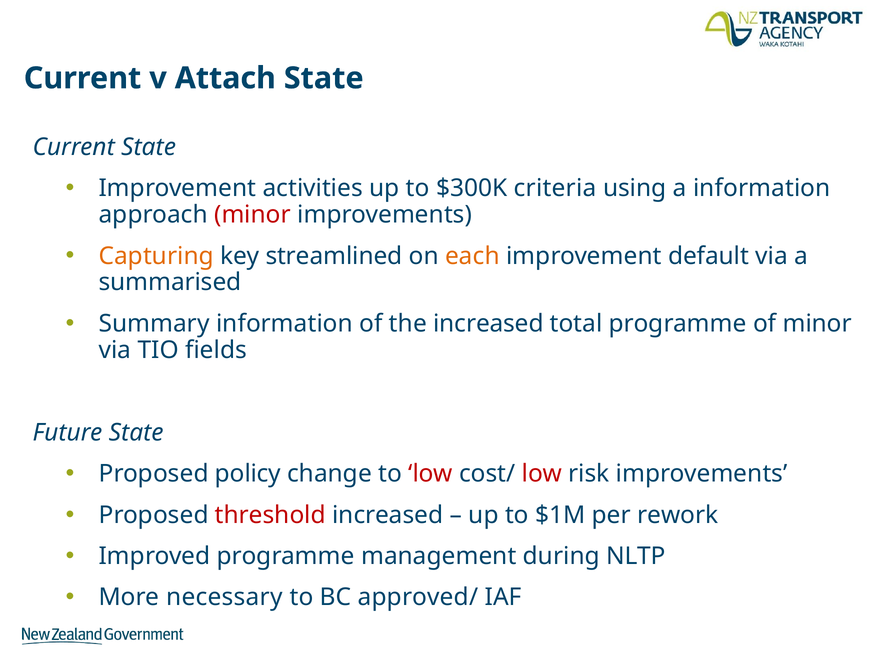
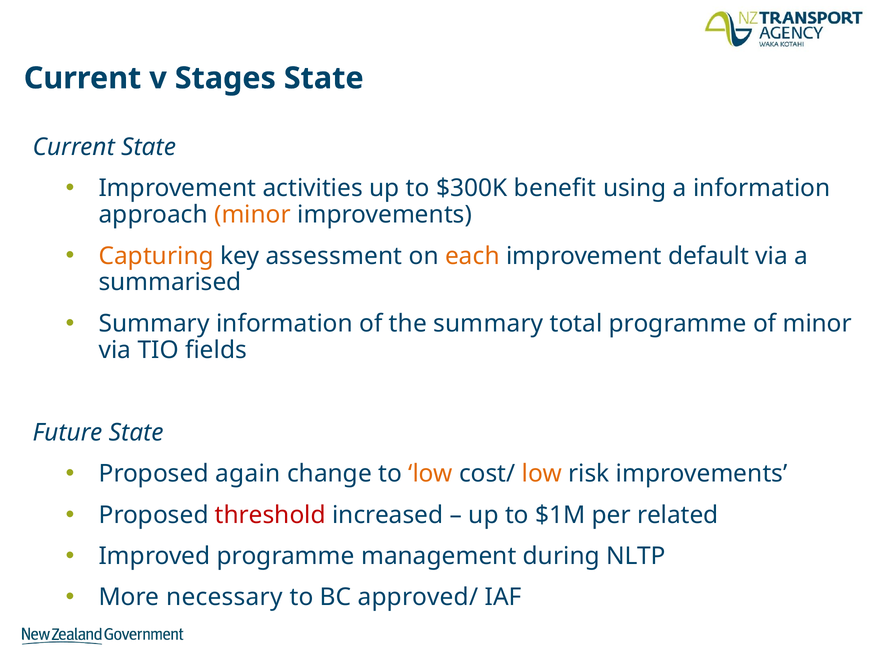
Attach: Attach -> Stages (225, 78)
criteria: criteria -> benefit (555, 188)
minor colour: red -> orange (253, 215)
streamlined: streamlined -> assessment (334, 256)
the increased: increased -> summary (488, 323)
policy: policy -> again (248, 473)
low colour: red -> orange (431, 473)
low colour: red -> orange (542, 473)
rework: rework -> related (678, 515)
